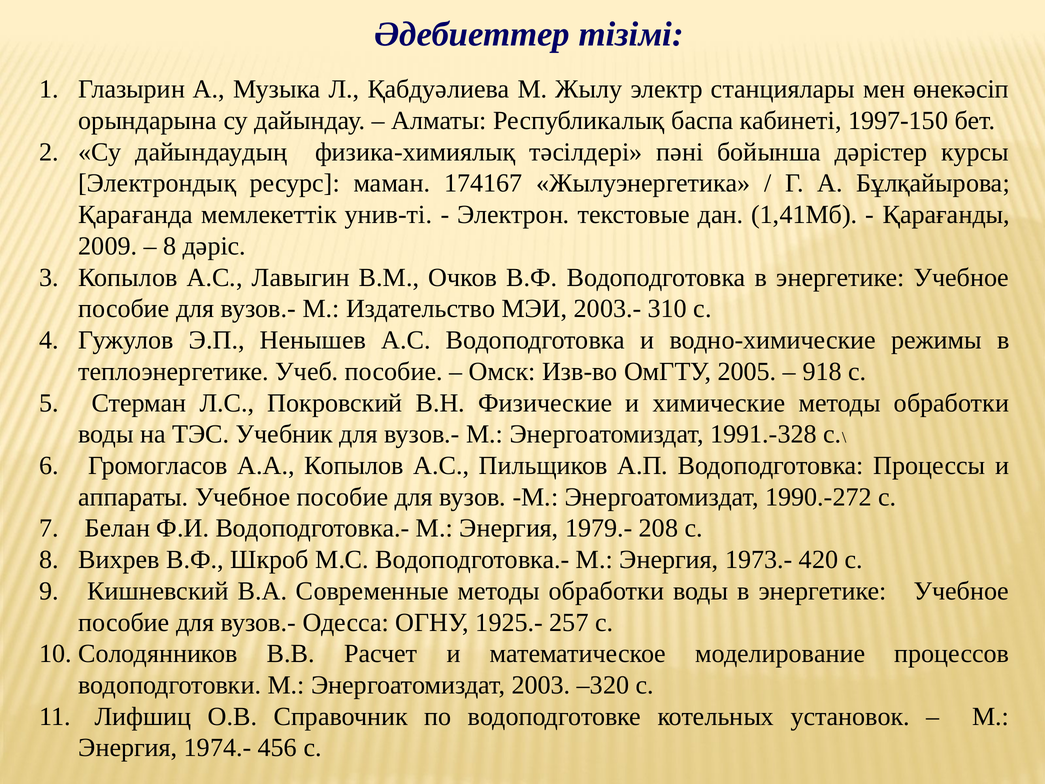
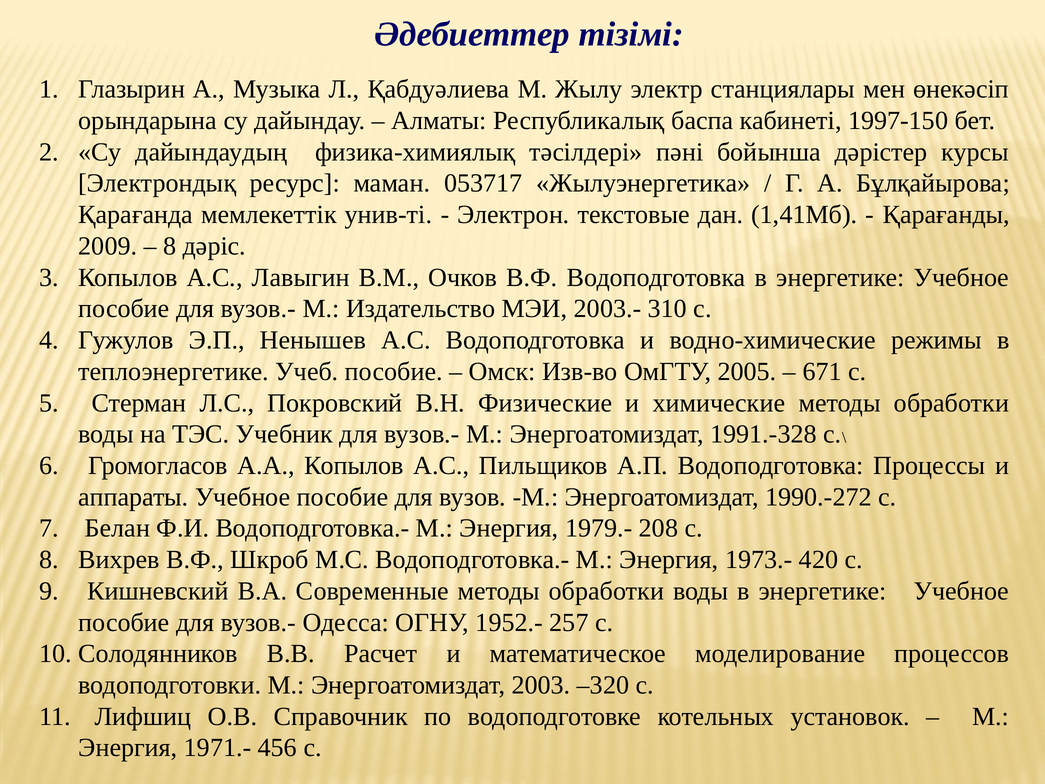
174167: 174167 -> 053717 (483, 183)
918: 918 -> 671 (822, 371)
1925.-: 1925.- -> 1952.- (509, 622)
1974.-: 1974.- -> 1971.- (218, 748)
